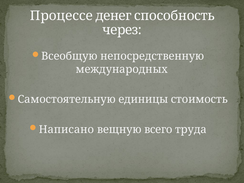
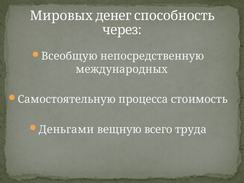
Процессе: Процессе -> Мировых (61, 16)
единицы: единицы -> процесса (143, 99)
Написано: Написано -> Деньгами (66, 129)
